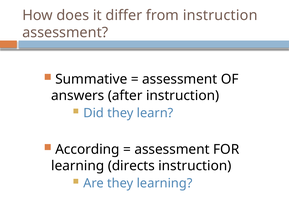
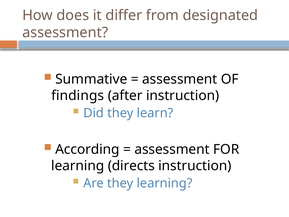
from instruction: instruction -> designated (220, 15)
answers: answers -> findings (78, 95)
